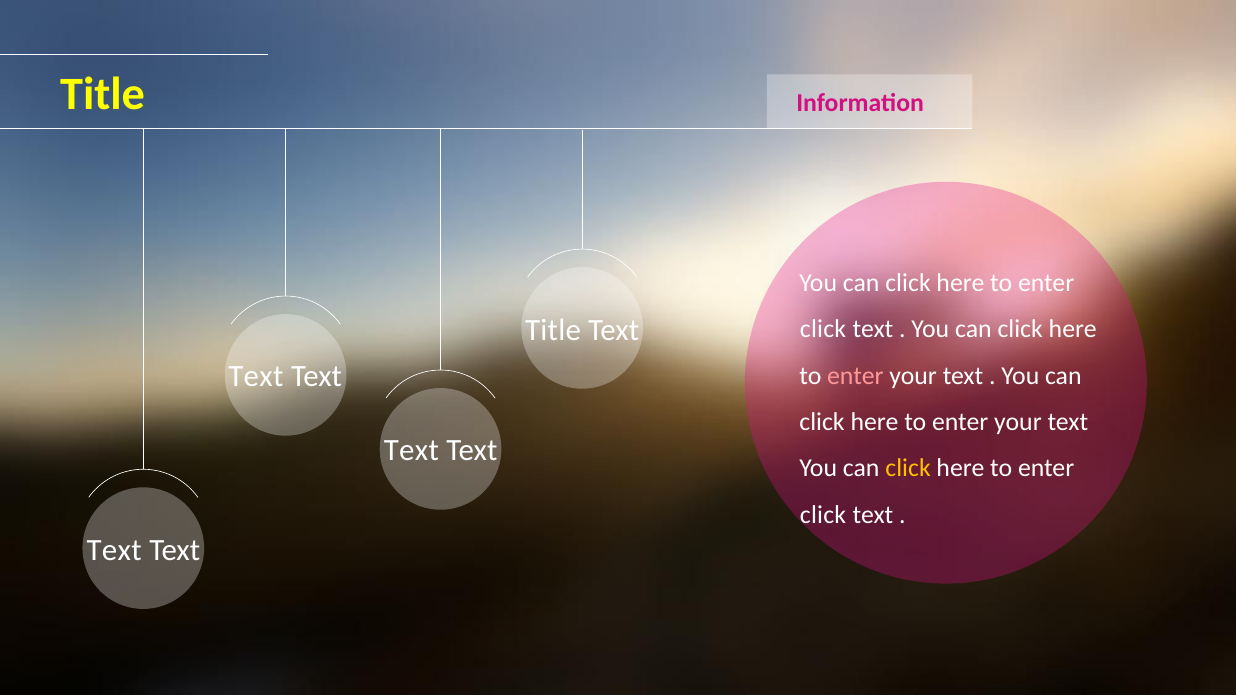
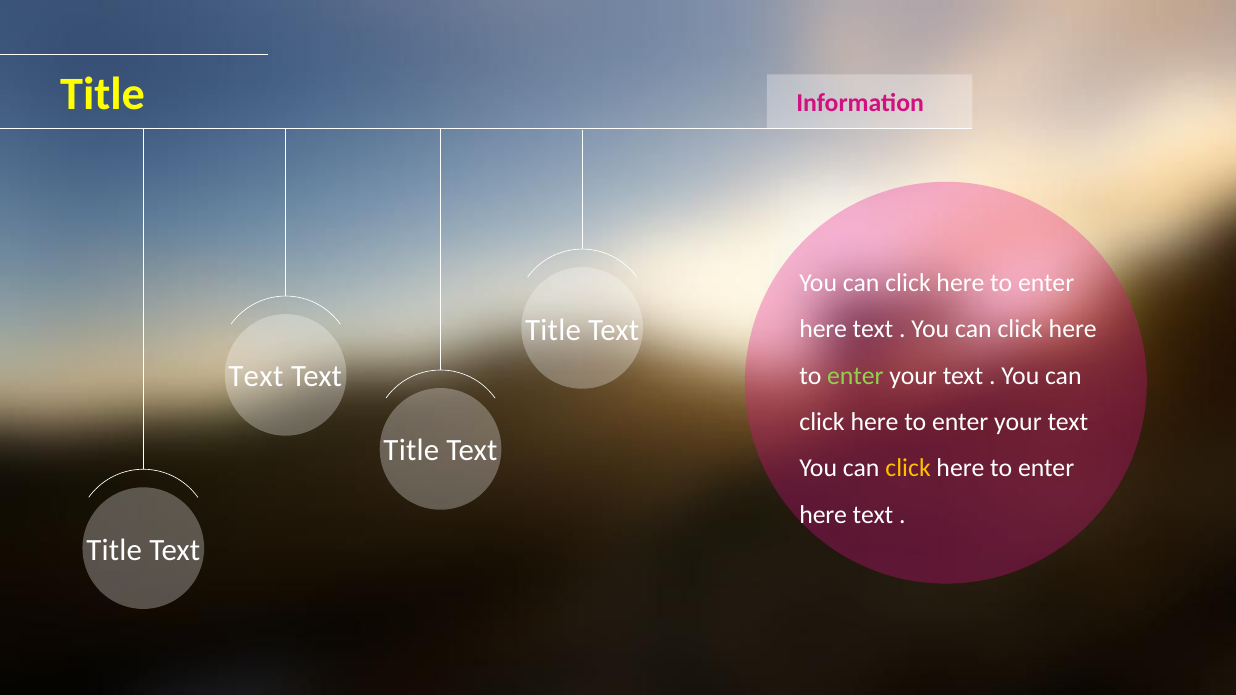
click: click -> here (823, 329)
enter colour: pink -> light green (855, 376)
Text: Text -> Title (411, 451)
click: click -> here (823, 515)
Text: Text -> Title (114, 550)
